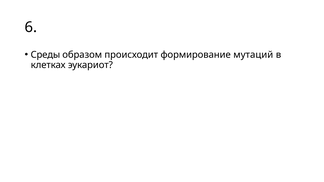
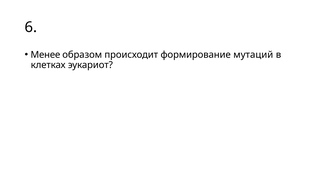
Среды: Среды -> Менее (45, 55)
